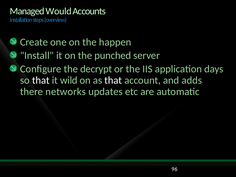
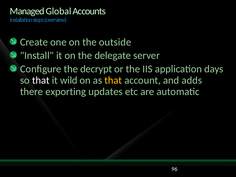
Would: Would -> Global (59, 11)
happen: happen -> outside (115, 42)
punched: punched -> delegate (113, 56)
that colour: white -> yellow (113, 80)
networks: networks -> exporting (66, 92)
